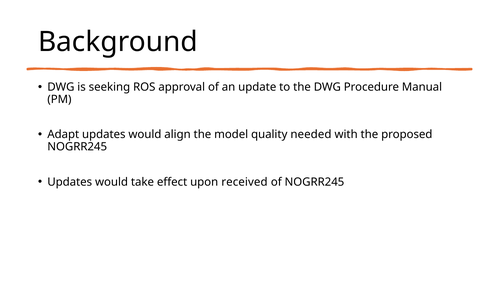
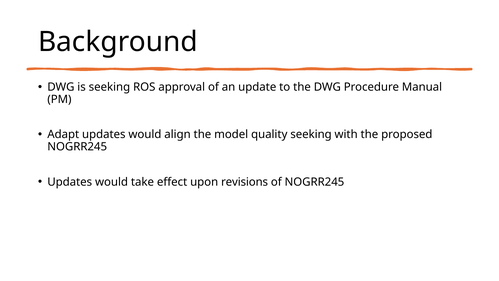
quality needed: needed -> seeking (311, 134)
received: received -> revisions (245, 182)
